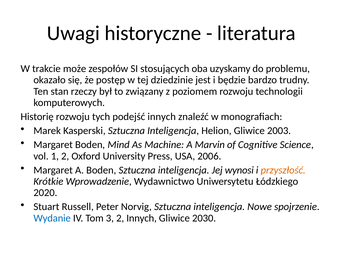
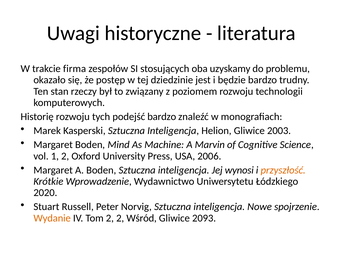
może: może -> firma (75, 69)
podejść innych: innych -> bardzo (162, 117)
Wydanie colour: blue -> orange (52, 218)
Tom 3: 3 -> 2 (110, 218)
2 Innych: Innych -> Wśród (142, 218)
2030: 2030 -> 2093 (204, 218)
